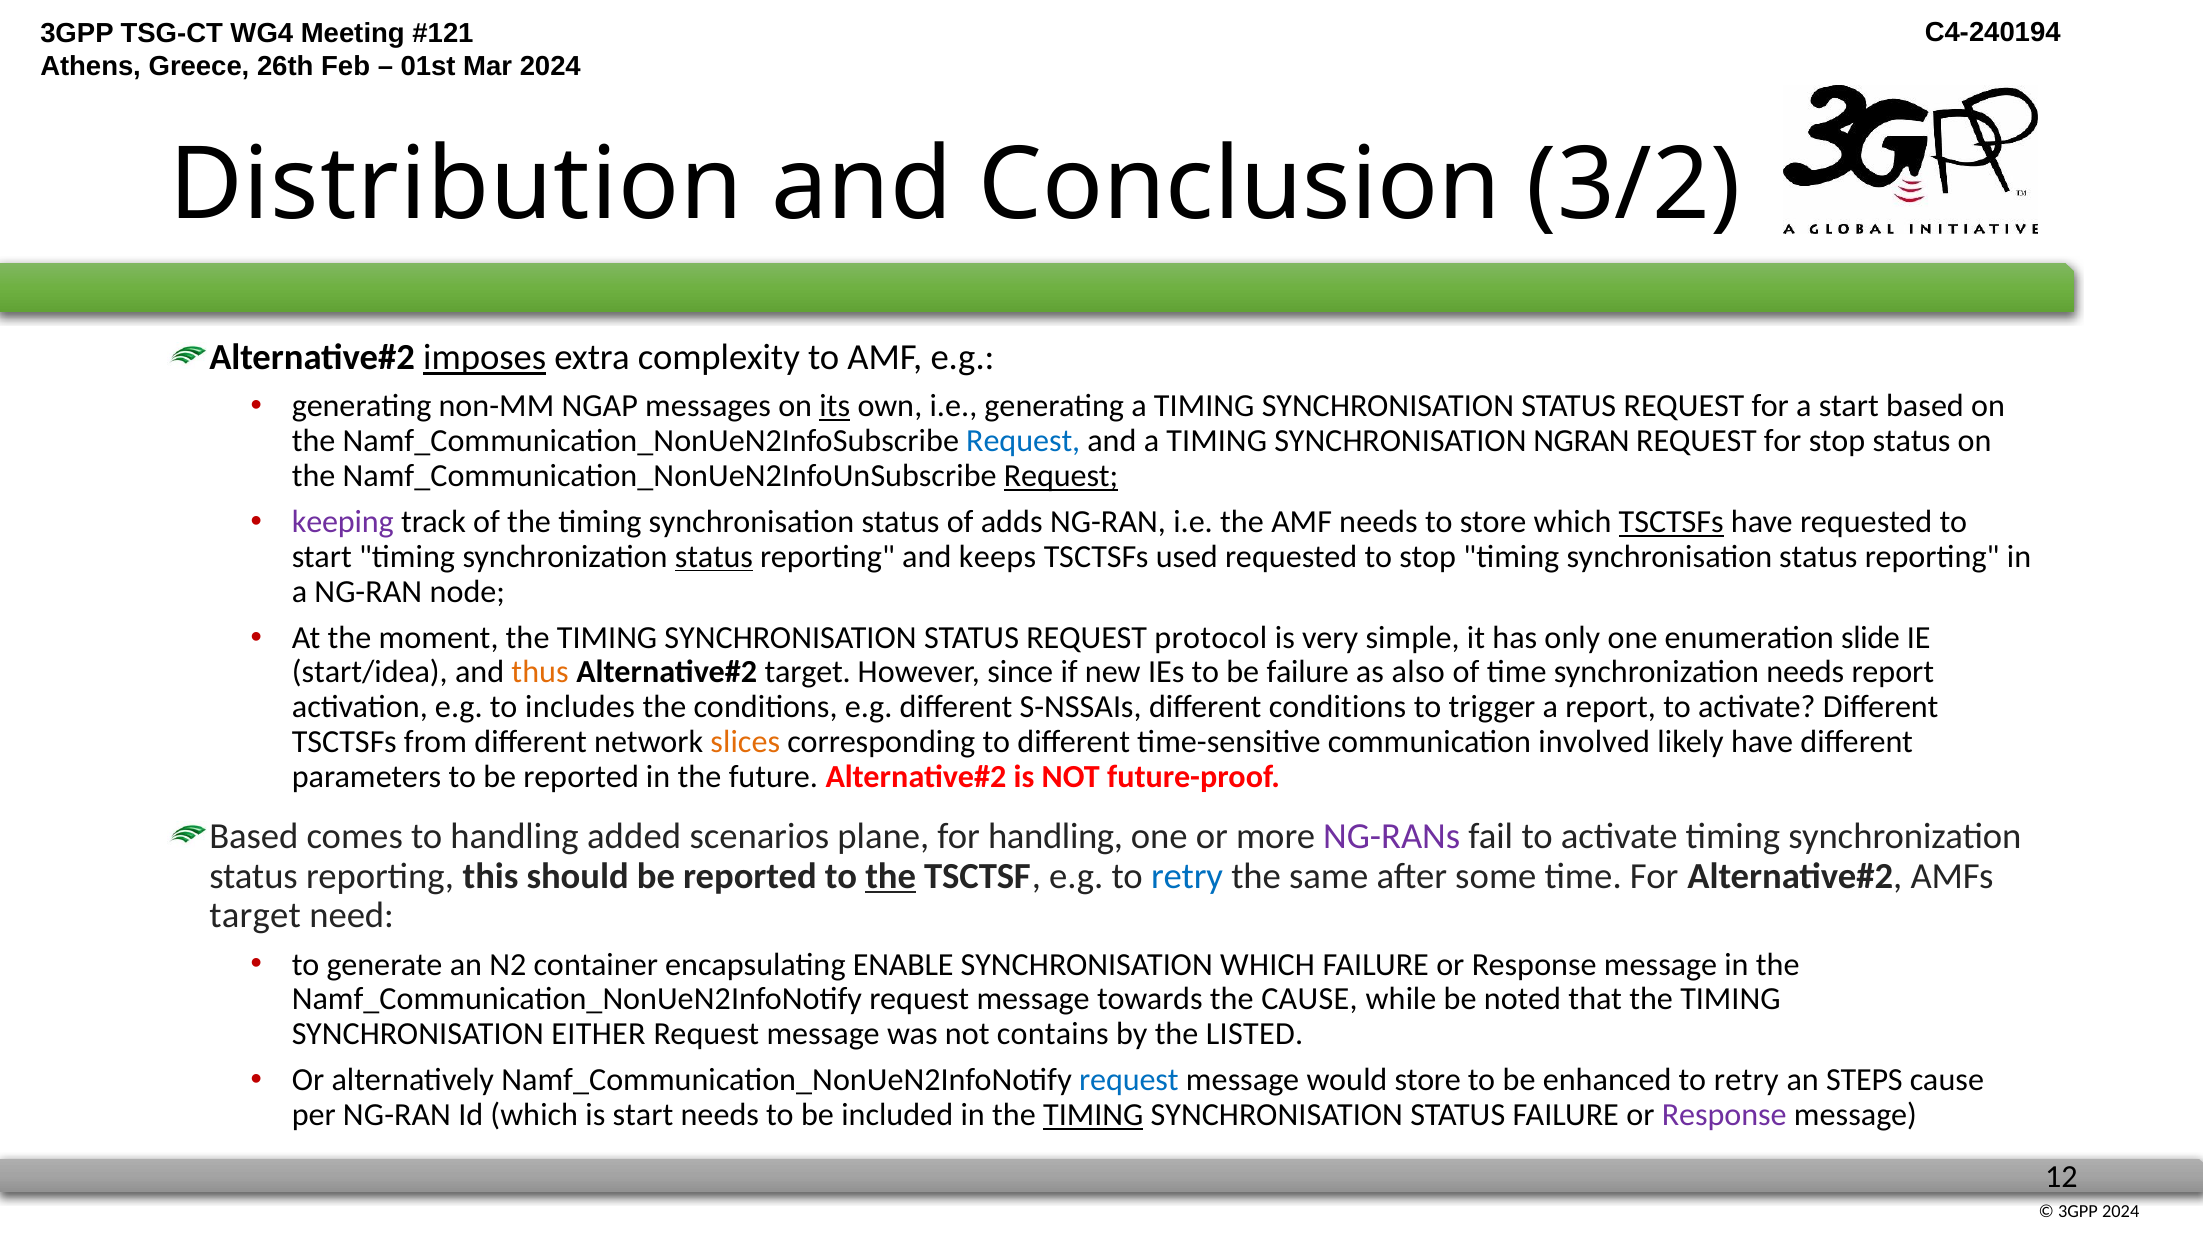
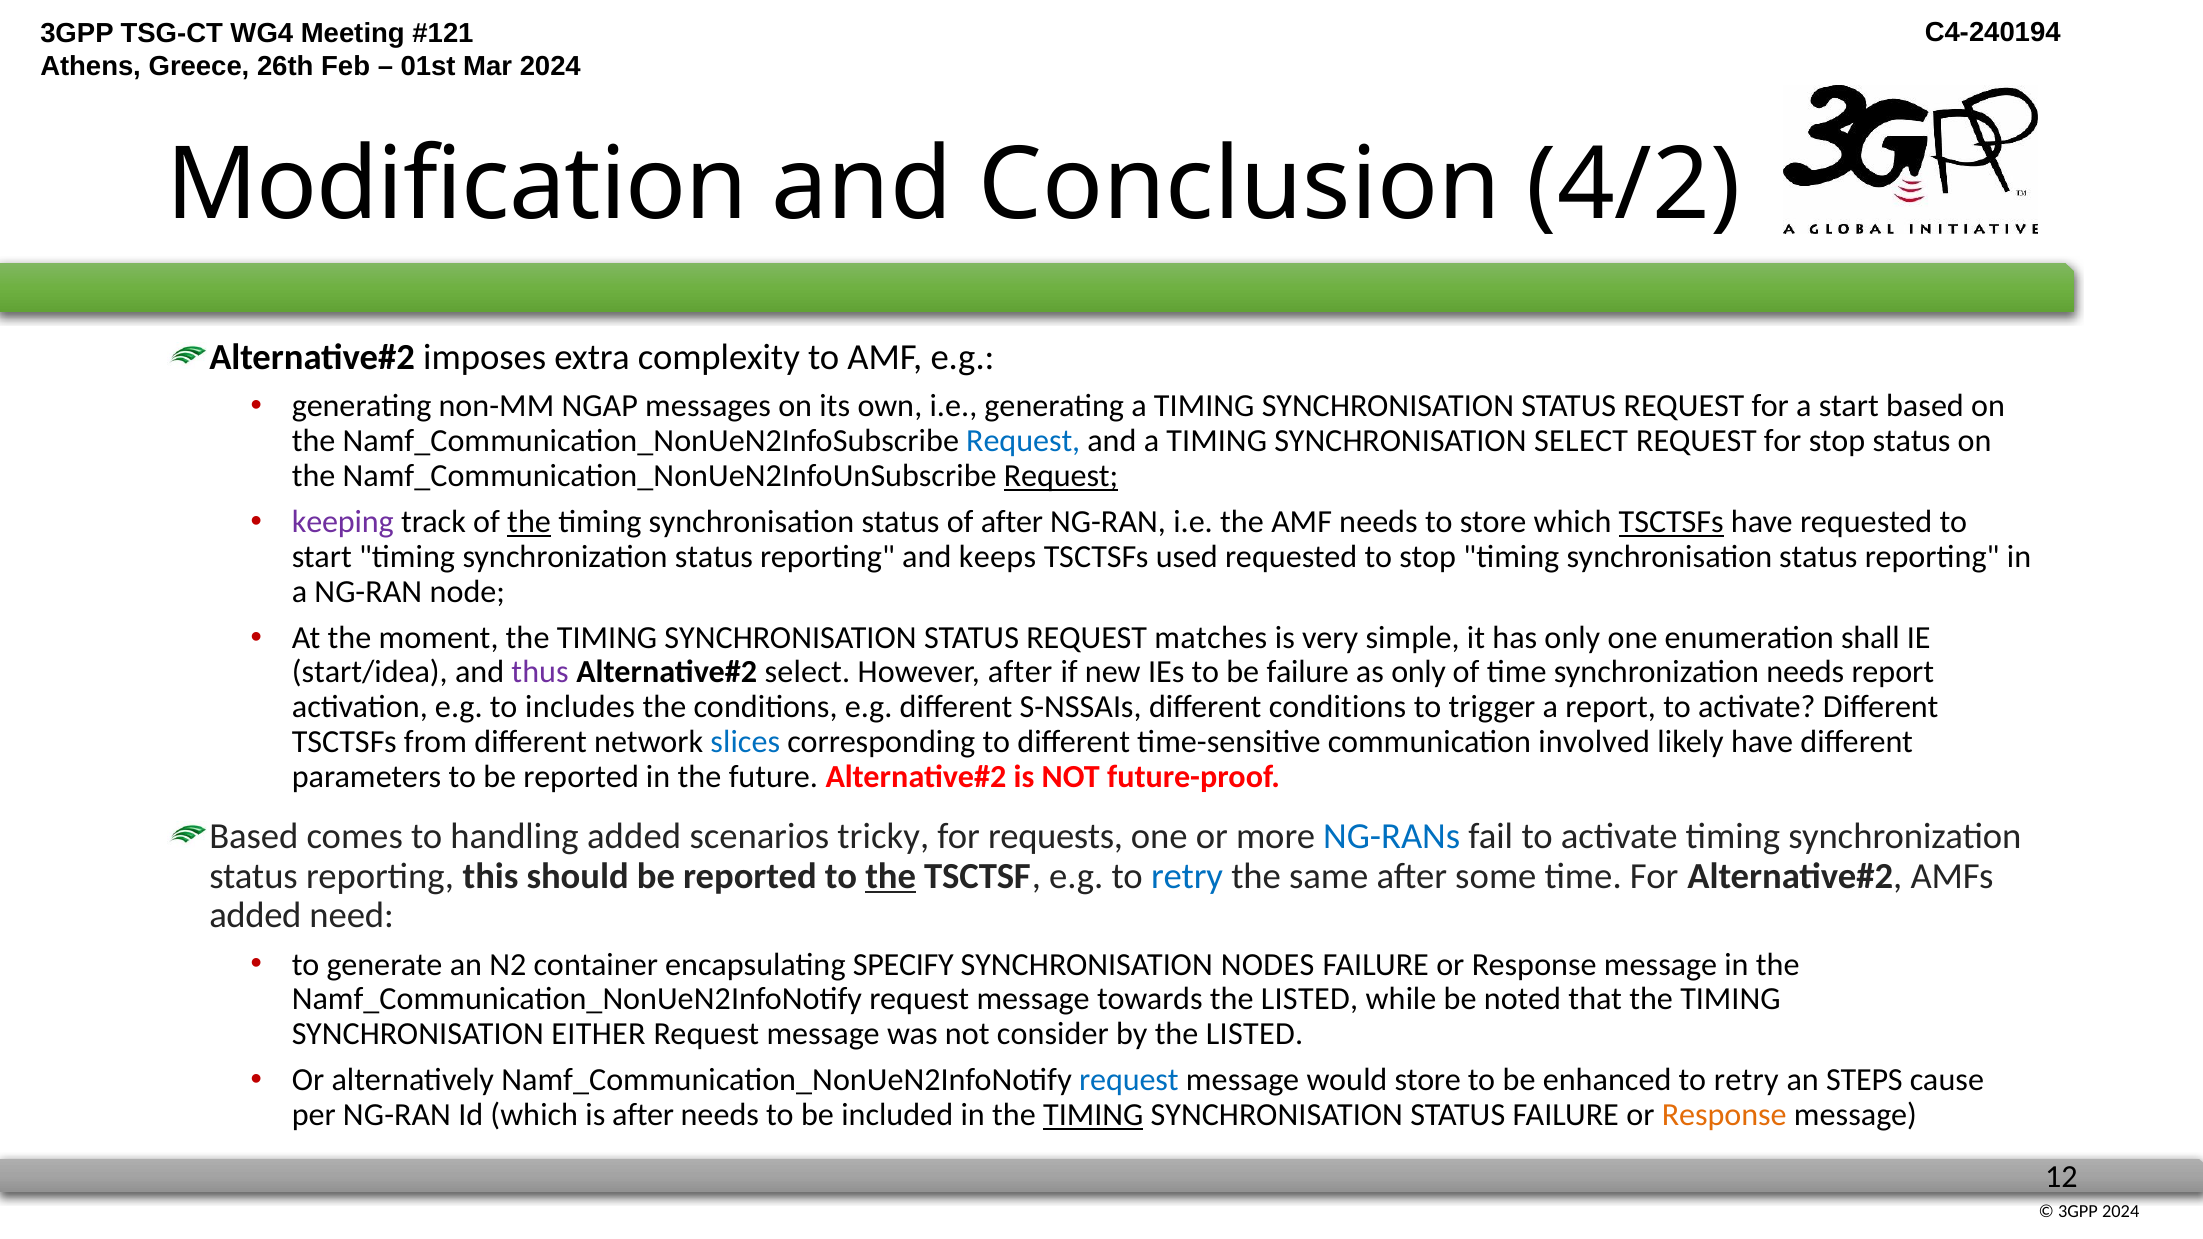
Distribution: Distribution -> Modification (457, 185)
3/2: 3/2 -> 4/2 (1634, 185)
imposes underline: present -> none (485, 358)
its underline: present -> none (835, 406)
SYNCHRONISATION NGRAN: NGRAN -> SELECT (1581, 441)
the underline: none -> present (529, 522)
of adds: adds -> after (1012, 522)
status underline: present -> none (714, 557)
protocol: protocol -> matches (1211, 638)
slide: slide -> shall (1870, 638)
thus colour: orange -> purple (540, 672)
target: target -> select (807, 672)
However since: since -> after (1020, 672)
as also: also -> only (1419, 672)
slices colour: orange -> blue (745, 742)
plane: plane -> tricky (883, 837)
for handling: handling -> requests (1056, 837)
NG-RANs colour: purple -> blue (1392, 837)
target: target -> added (255, 916)
ENABLE: ENABLE -> SPECIFY (903, 965)
SYNCHRONISATION WHICH: WHICH -> NODES (1268, 965)
towards the CAUSE: CAUSE -> LISTED (1309, 999)
contains: contains -> consider (1053, 1034)
is start: start -> after (643, 1115)
Response colour: purple -> orange (1724, 1115)
